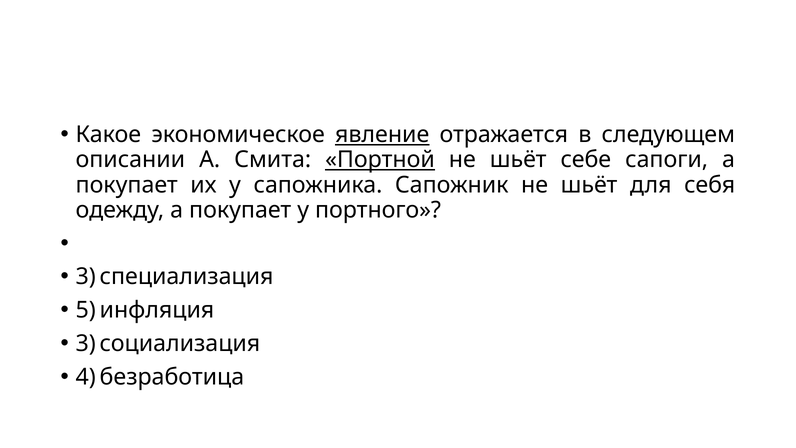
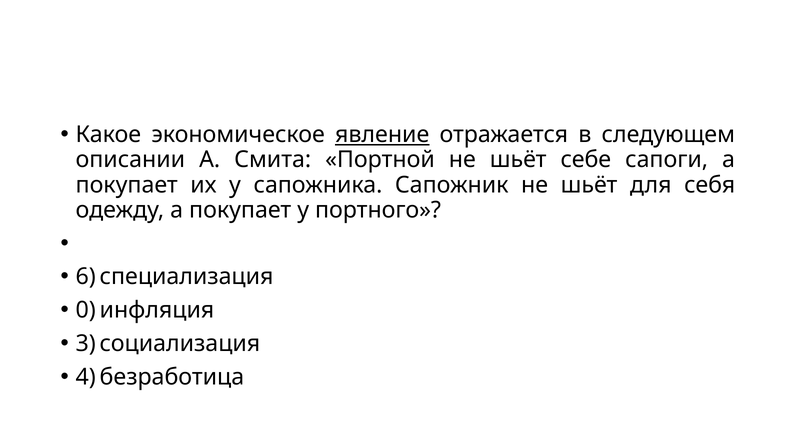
Портной underline: present -> none (380, 160)
3: 3 -> 6 (86, 277)
5: 5 -> 0 (86, 310)
